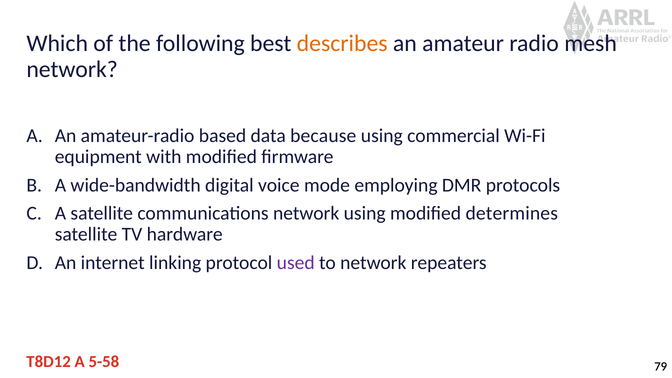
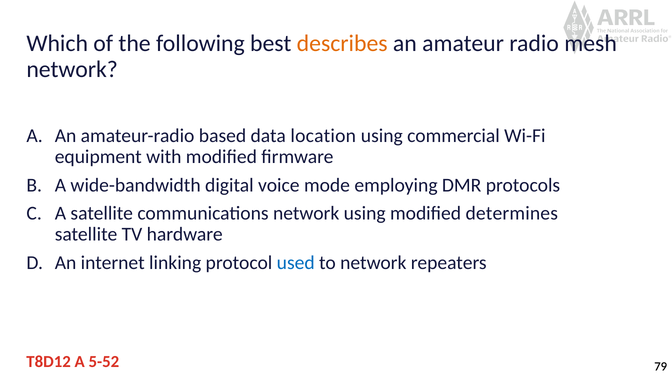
because: because -> location (323, 136)
used colour: purple -> blue (296, 263)
5-58: 5-58 -> 5-52 (104, 362)
